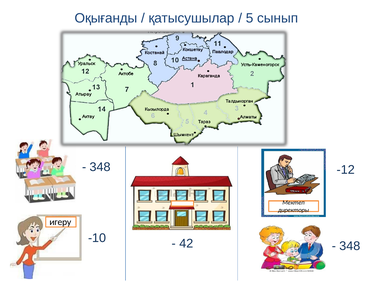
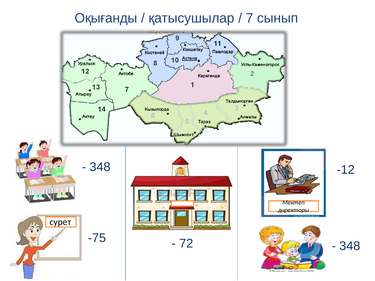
5: 5 -> 7 (250, 18)
игеру: игеру -> сурет (60, 222)
-10: -10 -> -75 (97, 238)
42: 42 -> 72 (186, 244)
